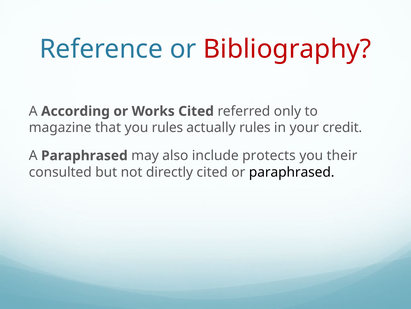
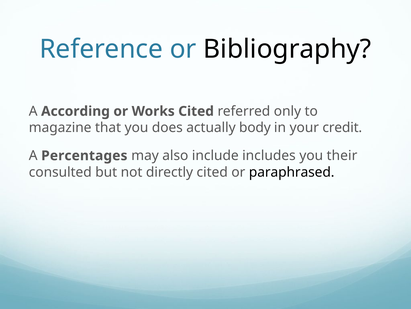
Bibliography colour: red -> black (287, 49)
you rules: rules -> does (167, 127)
actually rules: rules -> body (255, 127)
A Paraphrased: Paraphrased -> Percentages (84, 155)
protects: protects -> includes (269, 155)
